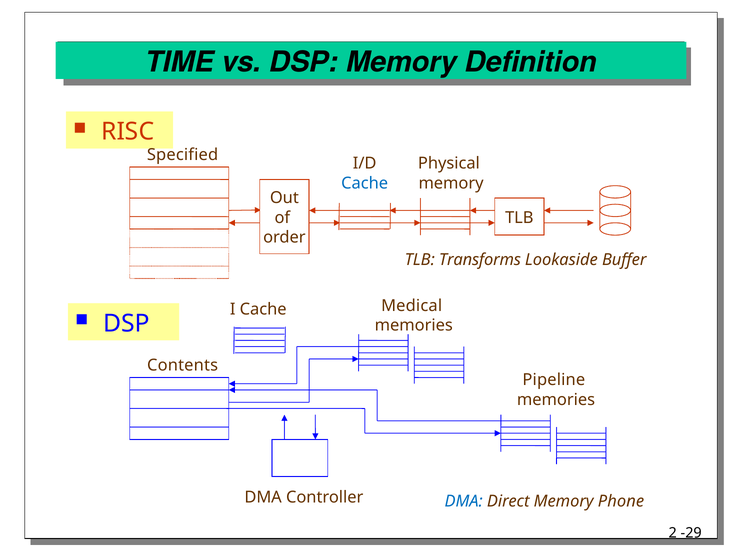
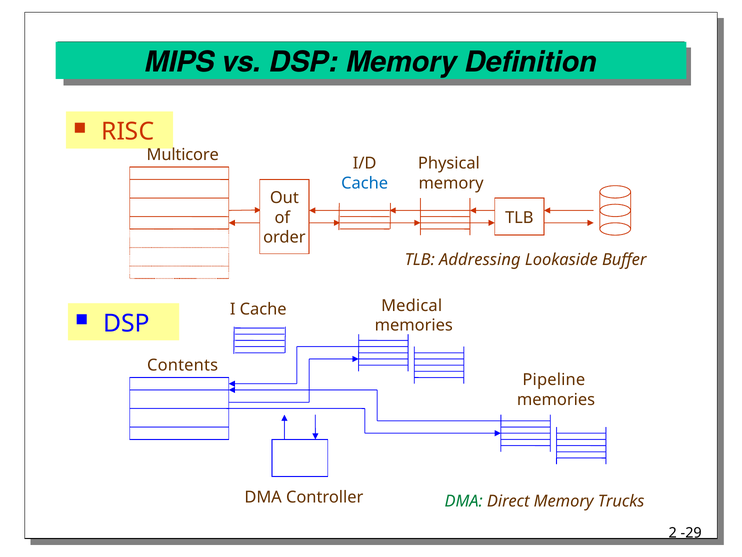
TIME: TIME -> MIPS (180, 62)
Specified: Specified -> Multicore (183, 155)
Transforms: Transforms -> Addressing (480, 259)
DMA colour: blue -> green (464, 501)
Phone: Phone -> Trucks (621, 501)
